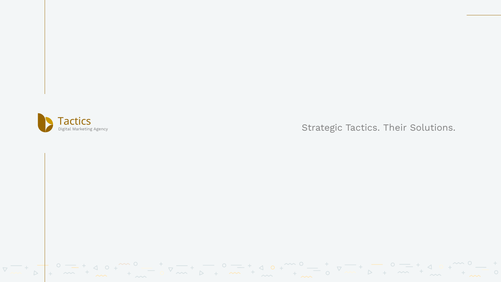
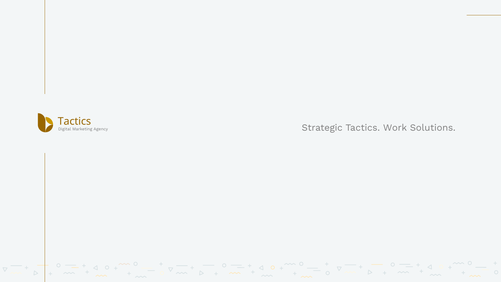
Their: Their -> Work (395, 127)
